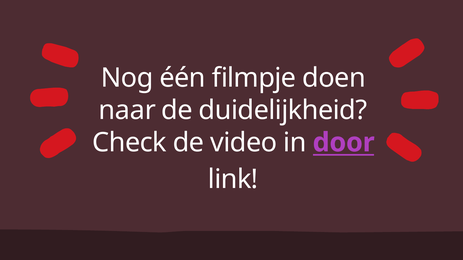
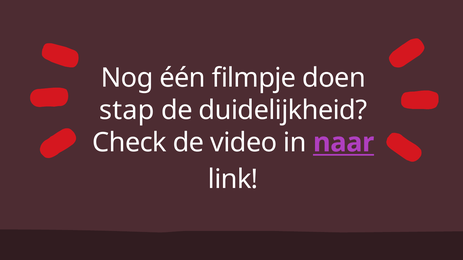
naar: naar -> stap (127, 110)
door: door -> naar (344, 143)
